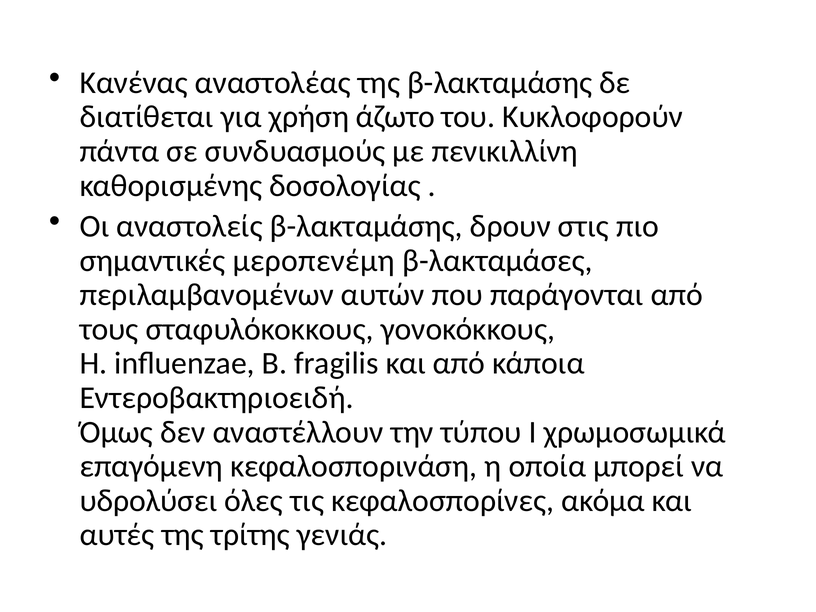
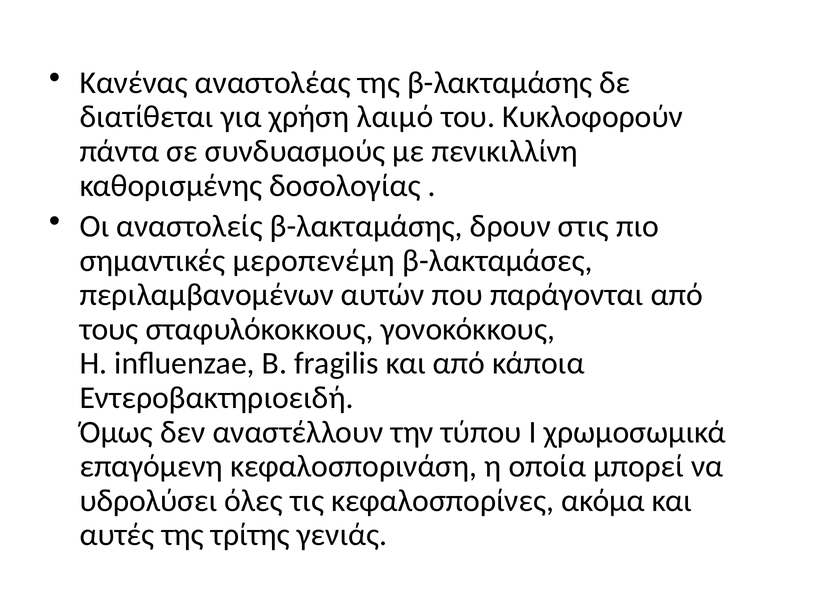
άζωτο: άζωτο -> λαιμό (395, 117)
